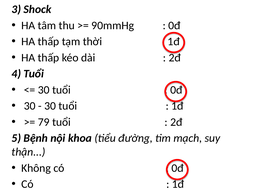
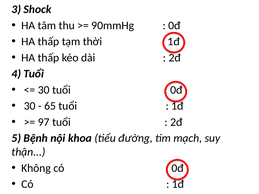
30: 30 -> 65 (50, 106)
79: 79 -> 97 (44, 122)
